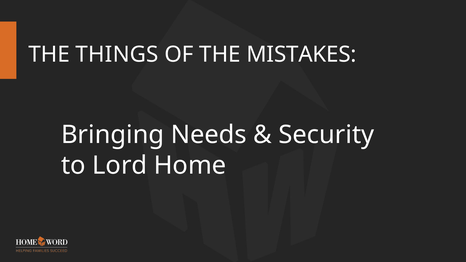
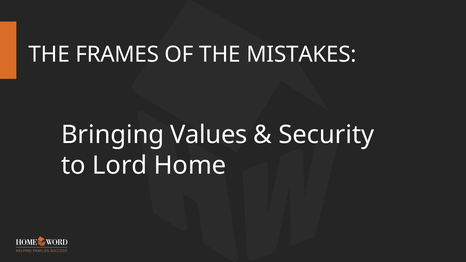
THINGS: THINGS -> FRAMES (117, 55)
Needs: Needs -> Values (209, 135)
